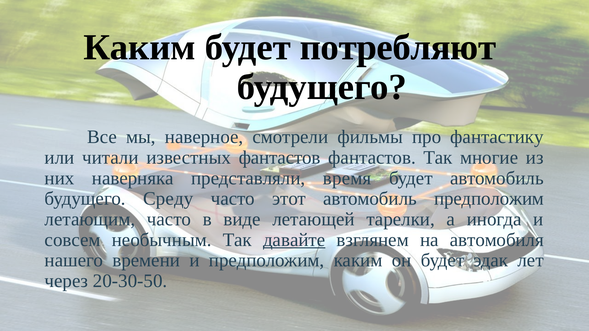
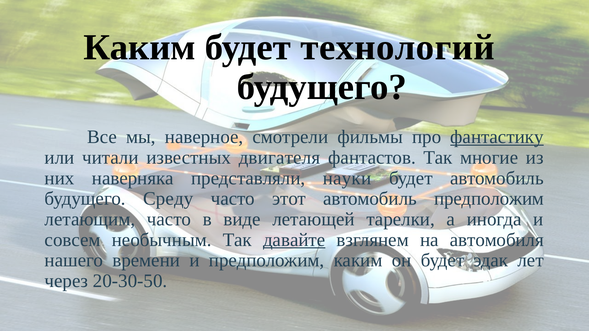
потребляют: потребляют -> технологий (398, 48)
фантастику underline: none -> present (497, 137)
известных фантастов: фантастов -> двигателя (280, 158)
время: время -> науки (347, 178)
